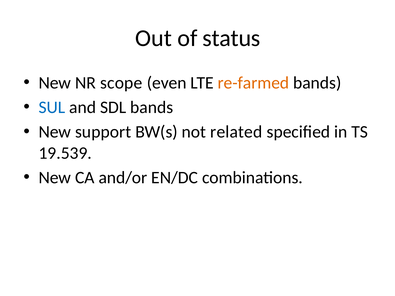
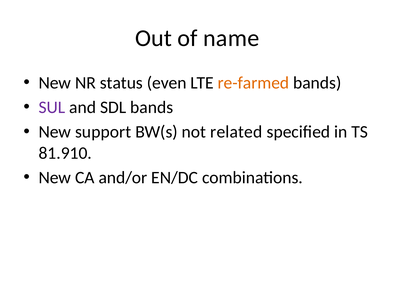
status: status -> name (231, 38)
scope: scope -> status (121, 83)
SUL colour: blue -> purple (52, 107)
19.539: 19.539 -> 81.910 (65, 153)
